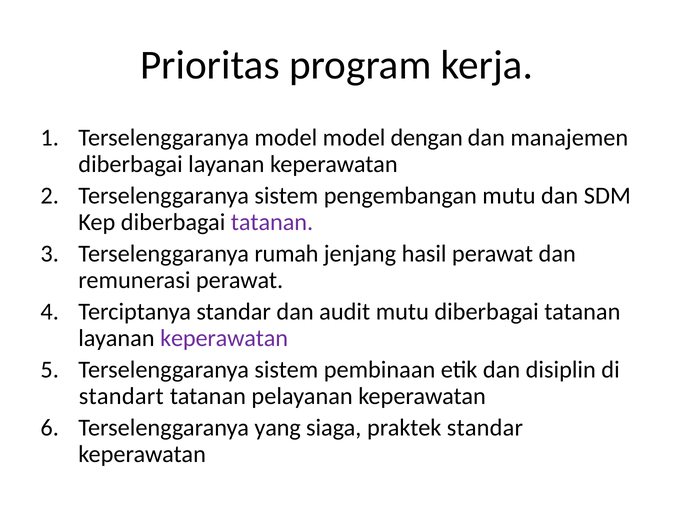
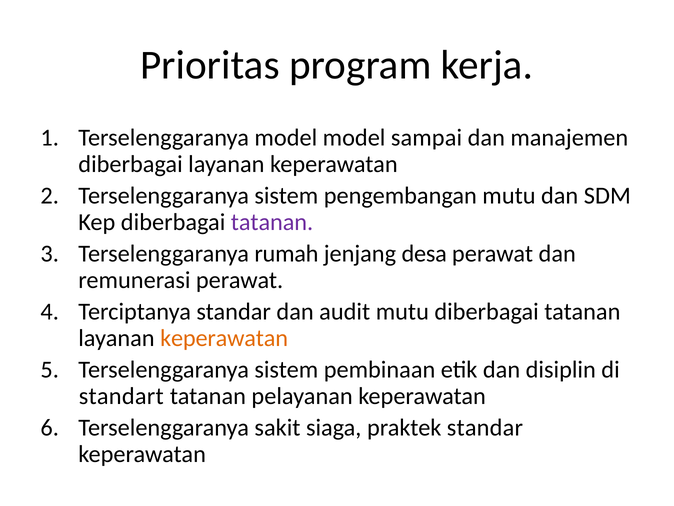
dengan: dengan -> sampai (427, 138)
hasil: hasil -> desa (424, 253)
keperawatan colour: purple -> orange (224, 338)
yang: yang -> sakit (277, 427)
